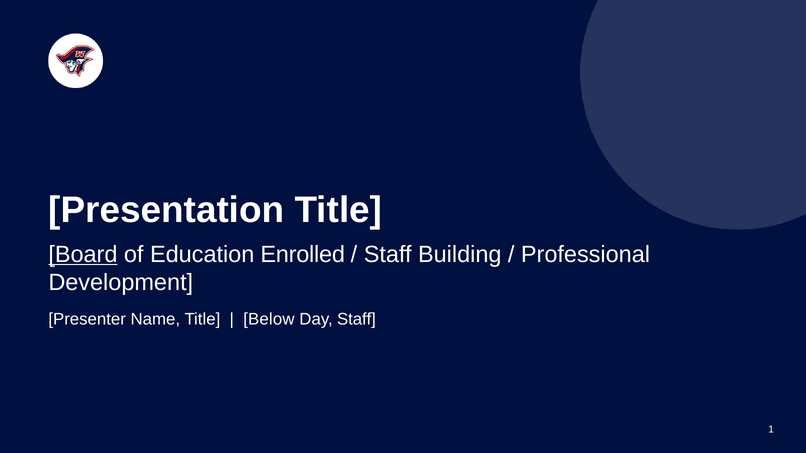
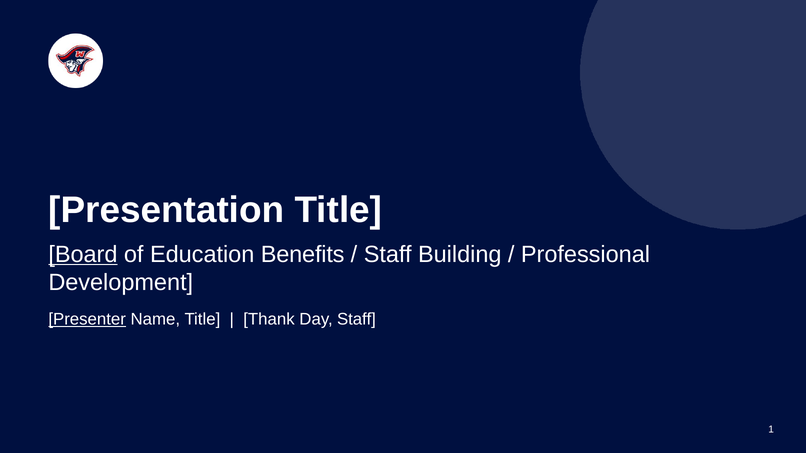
Enrolled: Enrolled -> Benefits (303, 255)
Presenter underline: none -> present (87, 320)
Below: Below -> Thank (269, 320)
